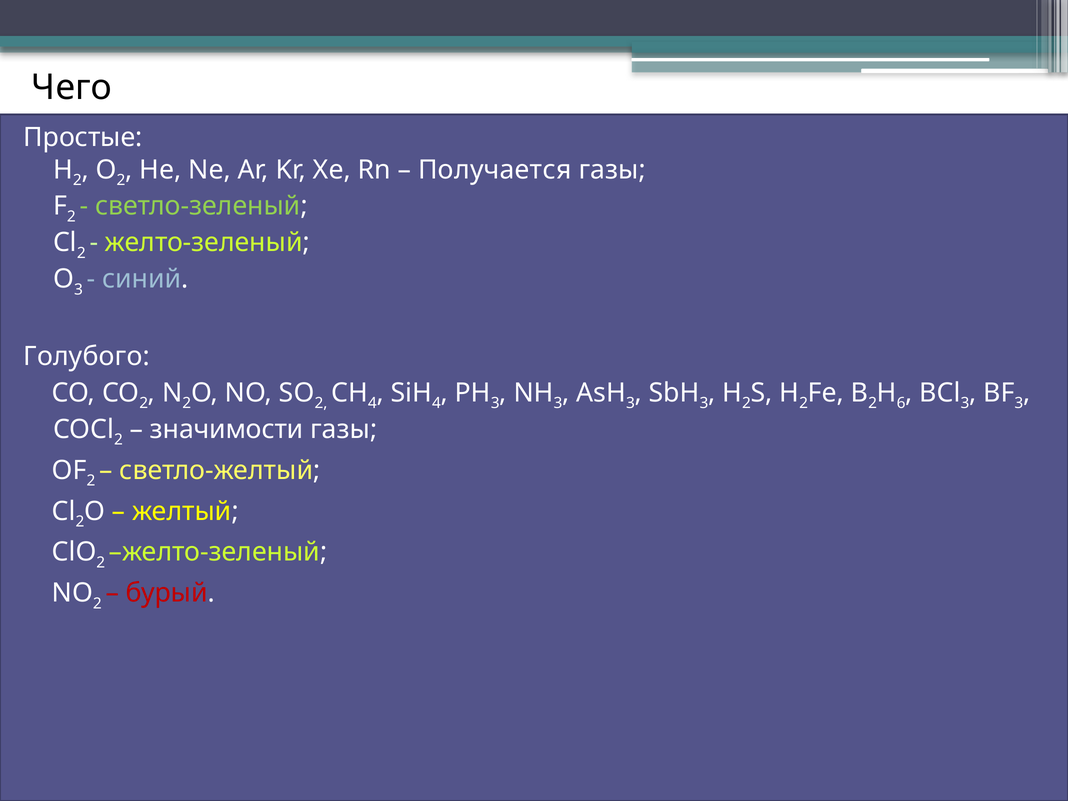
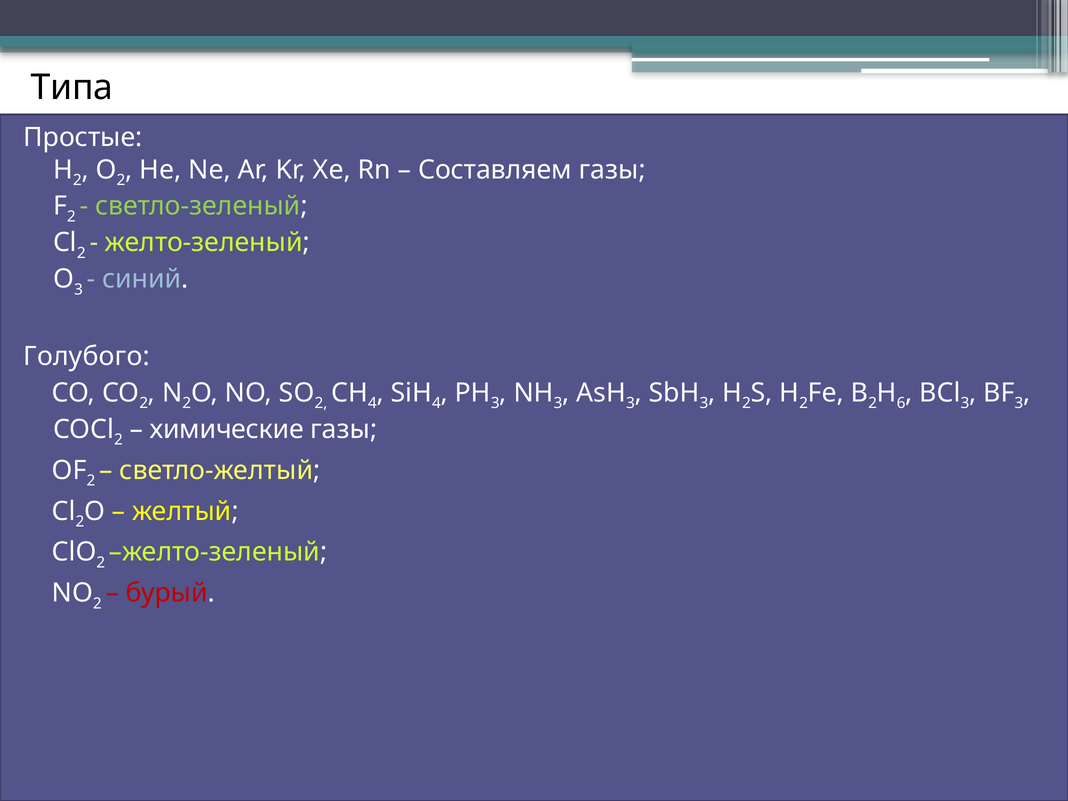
Чего: Чего -> Типа (72, 88)
Получается: Получается -> Составляем (495, 170)
значимости: значимости -> химические (227, 429)
